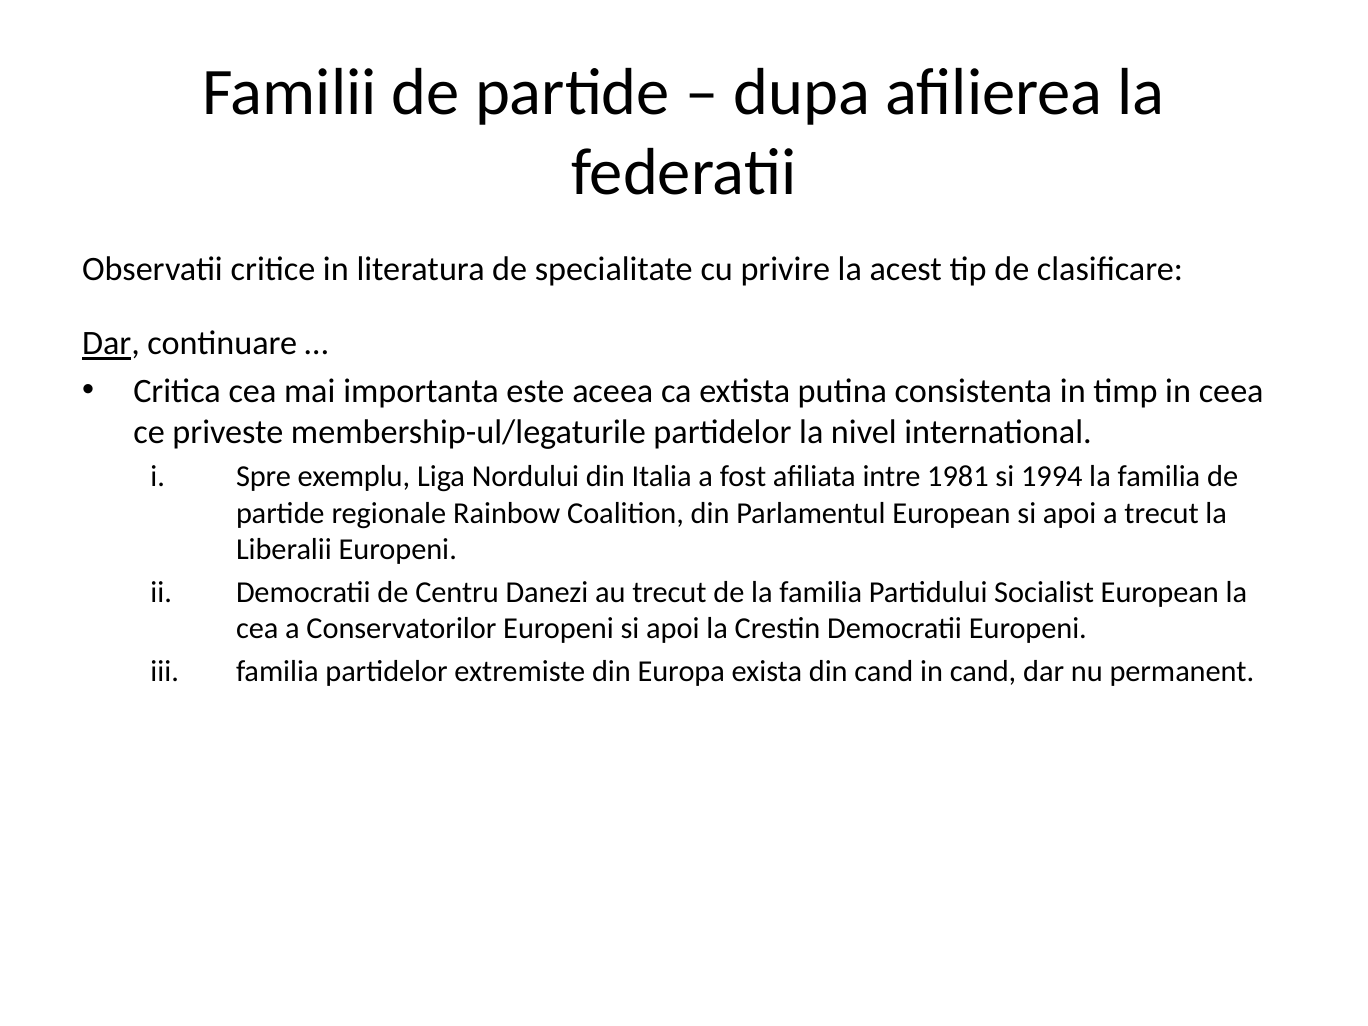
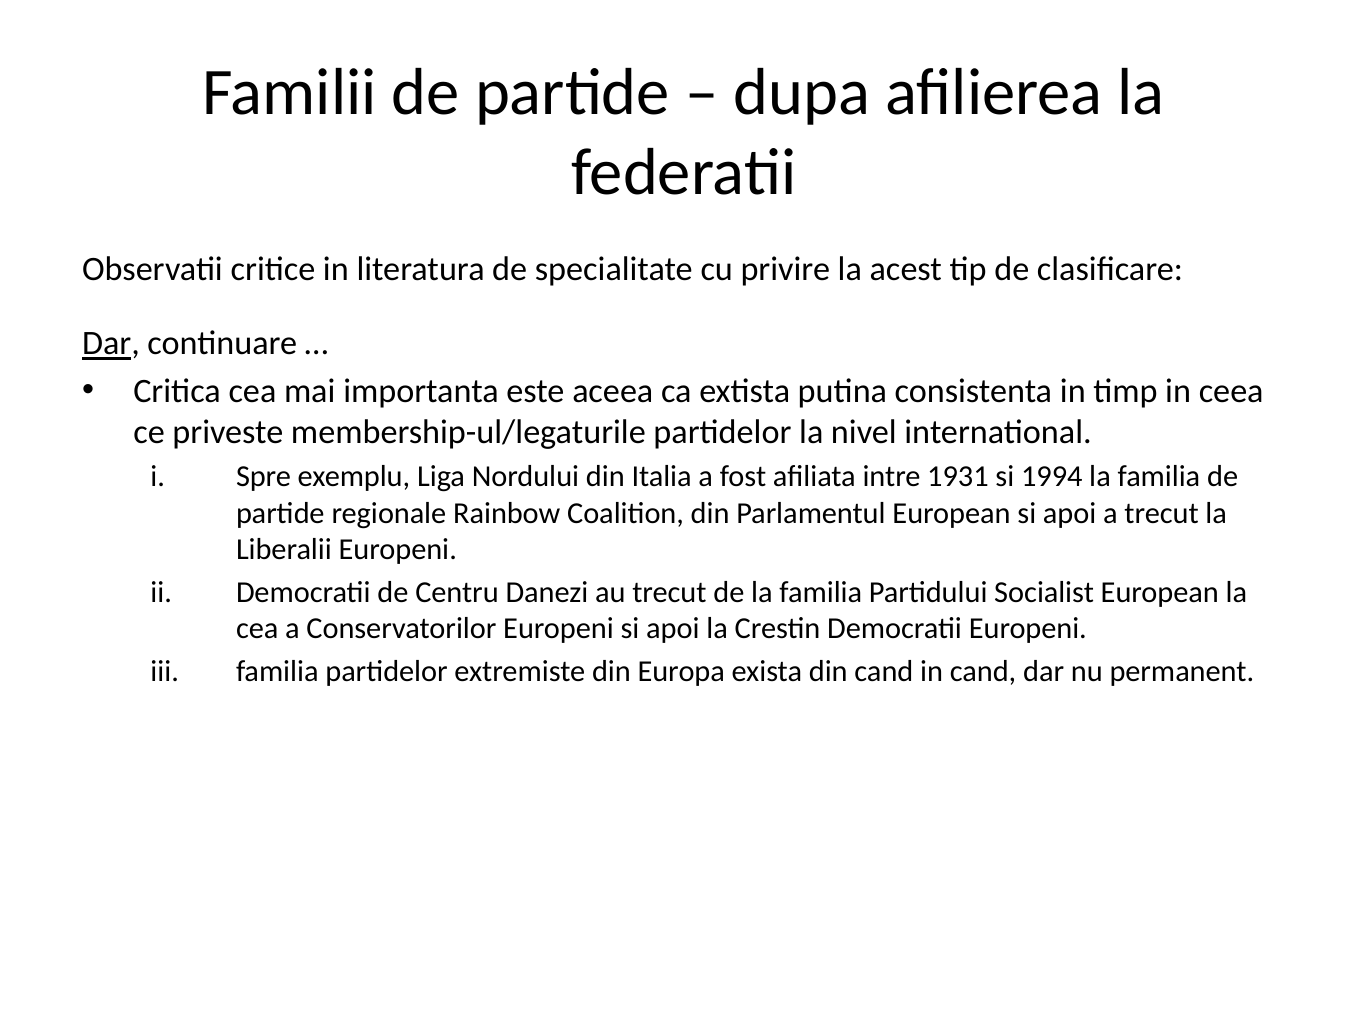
1981: 1981 -> 1931 (958, 477)
